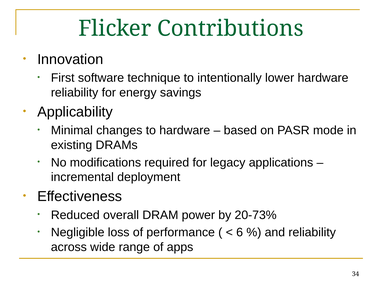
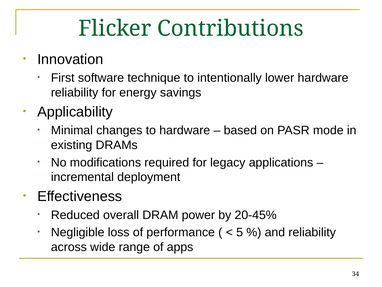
20-73%: 20-73% -> 20-45% (256, 215)
6: 6 -> 5 (240, 232)
